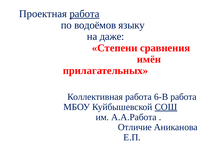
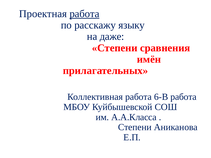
водоёмов: водоёмов -> расскажу (95, 25)
СОШ underline: present -> none (166, 107)
А.А.Работа: А.А.Работа -> А.А.Класса (134, 117)
Отличие: Отличие -> Степени (135, 127)
